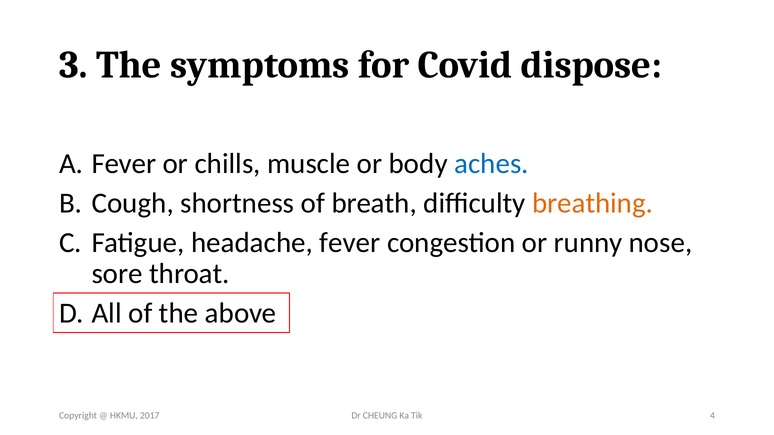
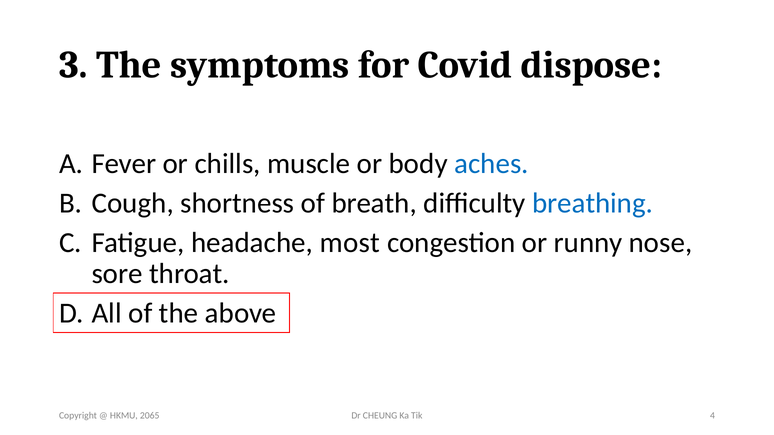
breathing colour: orange -> blue (593, 203)
headache fever: fever -> most (350, 243)
2017: 2017 -> 2065 (150, 416)
